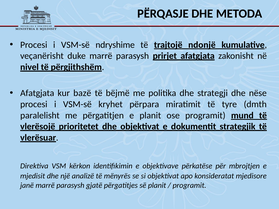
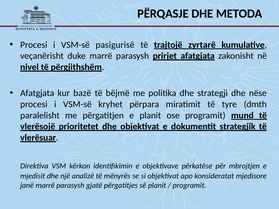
ndryshime: ndryshime -> pasigurisë (115, 45)
ndonjë: ndonjë -> zyrtarë (202, 45)
